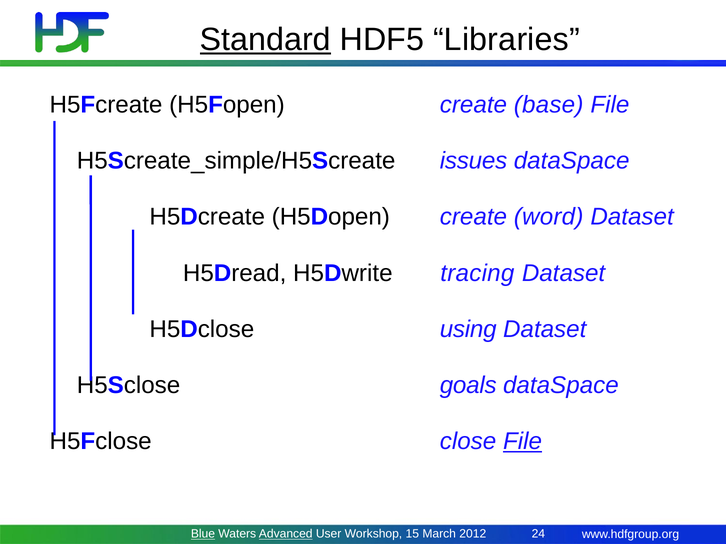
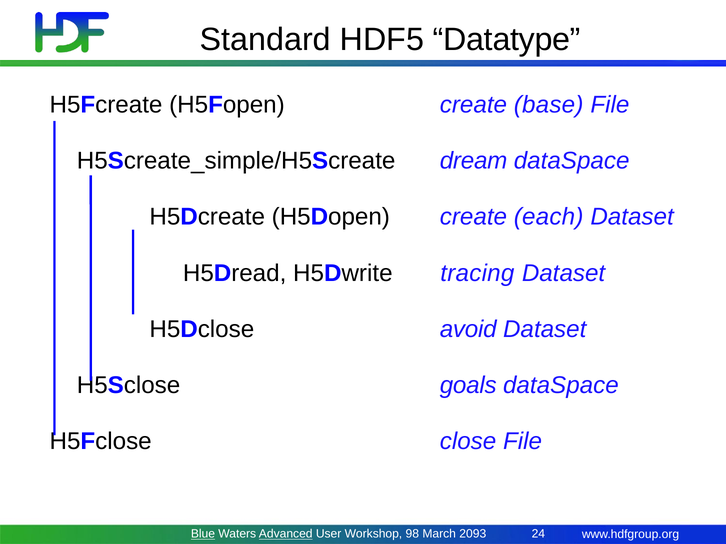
Standard underline: present -> none (265, 40)
Libraries: Libraries -> Datatype (507, 40)
issues: issues -> dream (474, 161)
word: word -> each (549, 217)
using: using -> avoid (468, 329)
File underline: present -> none (523, 442)
15: 15 -> 98 (412, 534)
2012: 2012 -> 2093 (473, 534)
